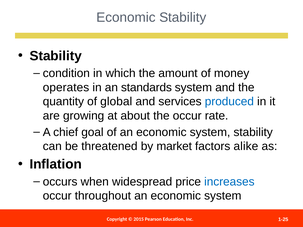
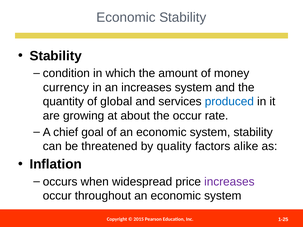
operates: operates -> currency (66, 88)
an standards: standards -> increases (146, 88)
market: market -> quality (174, 146)
increases colour: blue -> purple (229, 182)
